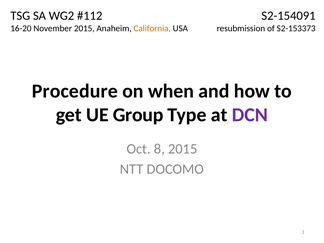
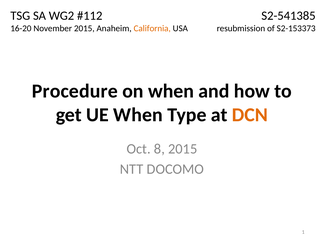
S2-154091: S2-154091 -> S2-541385 (288, 16)
UE Group: Group -> When (138, 115)
DCN colour: purple -> orange (250, 115)
